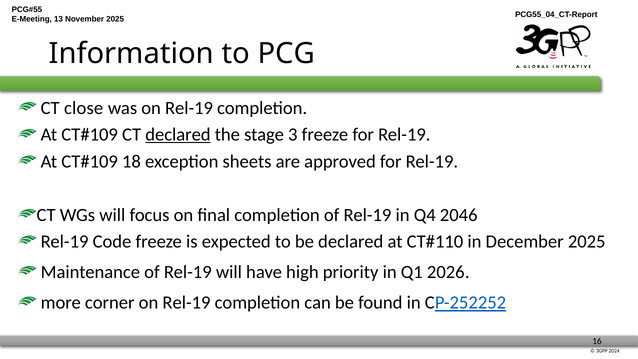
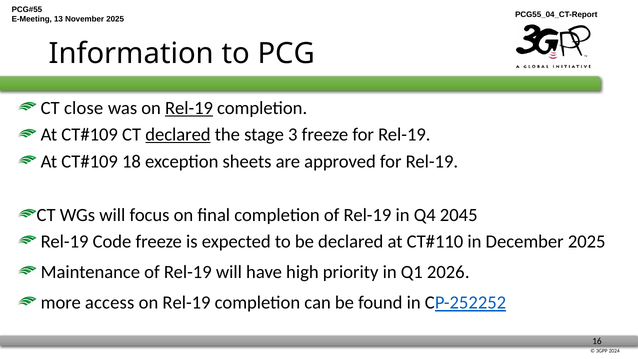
Rel-19 underline: none -> present (189, 108)
2046: 2046 -> 2045 (459, 215)
corner: corner -> access (110, 303)
